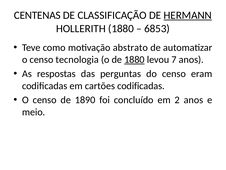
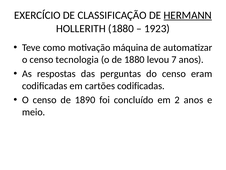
CENTENAS: CENTENAS -> EXERCÍCIO (37, 15)
6853: 6853 -> 1923 (157, 28)
abstrato: abstrato -> máquina (130, 47)
1880 underline: present -> none (134, 59)
